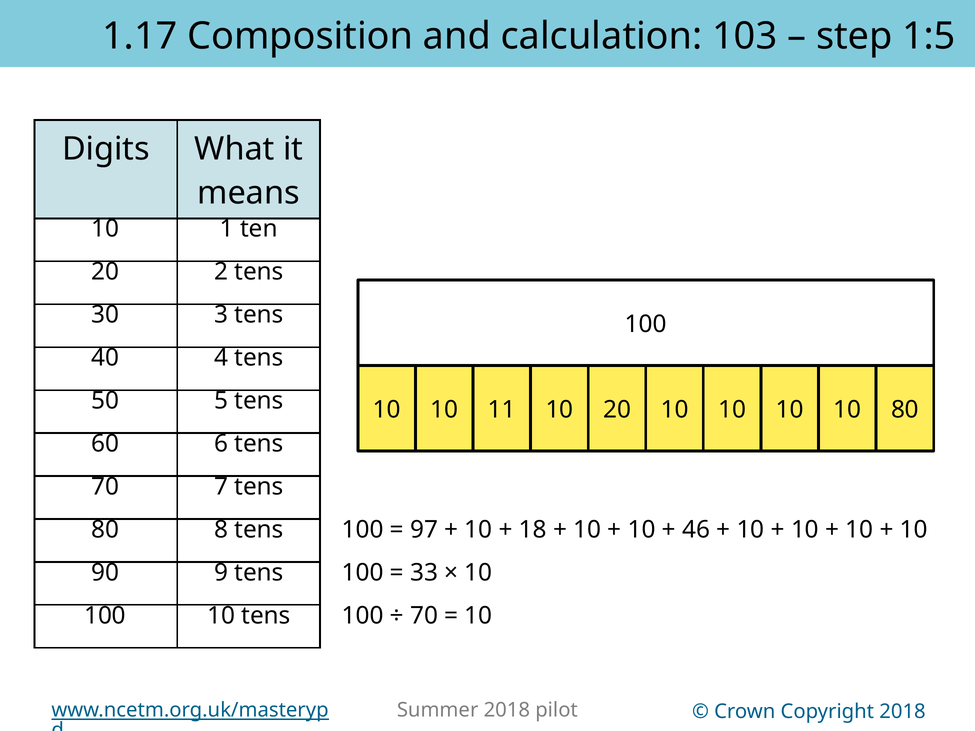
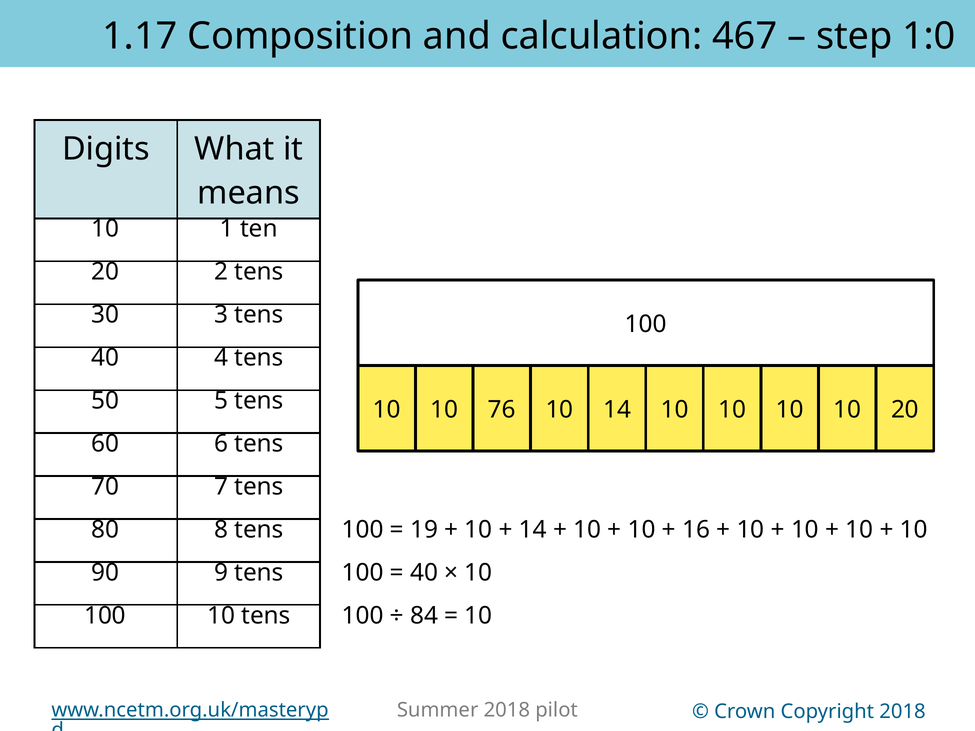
103: 103 -> 467 (745, 36)
1:5: 1:5 -> 1:0 (929, 36)
11: 11 -> 76 (502, 410)
20: 20 -> 14 (617, 410)
10 10 80: 80 -> 20 (905, 410)
97: 97 -> 19 (424, 530)
18: 18 -> 14 (533, 530)
46: 46 -> 16 (696, 530)
33: 33 -> 40 (424, 573)
70: 70 -> 84 (424, 616)
